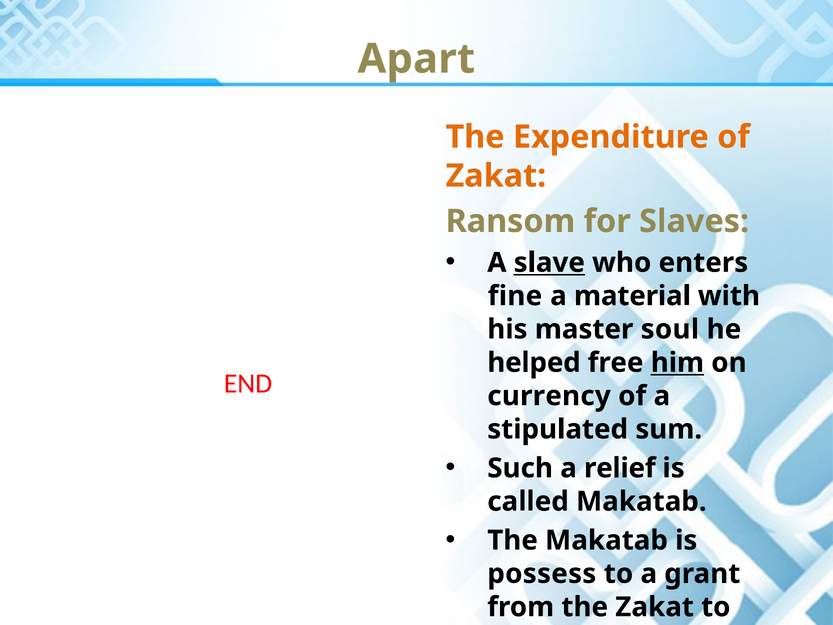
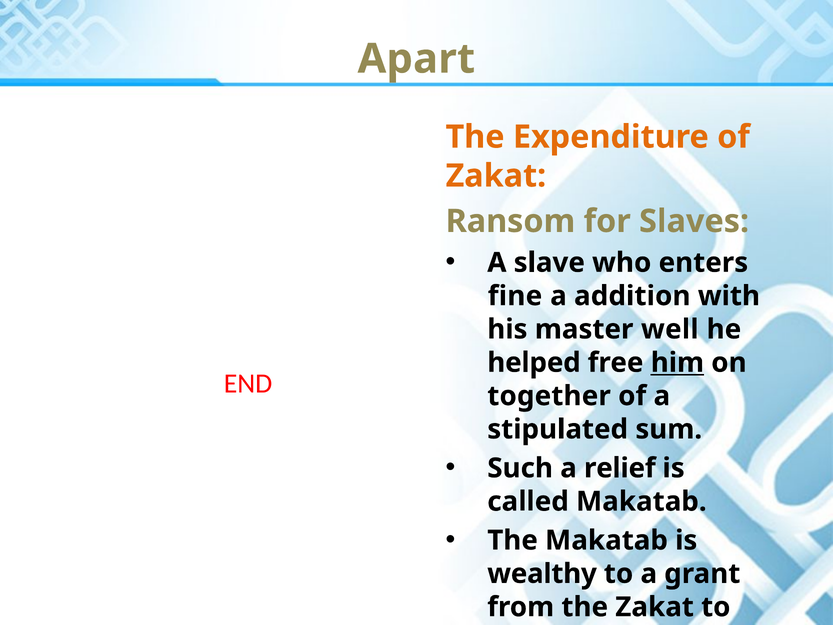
slave underline: present -> none (549, 263)
material: material -> addition (632, 296)
soul: soul -> well (670, 329)
currency: currency -> together (549, 396)
possess: possess -> wealthy (542, 574)
